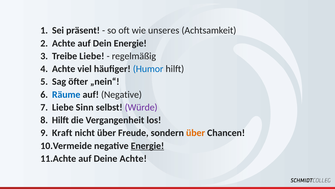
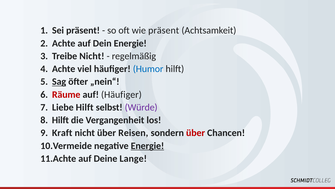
wie unseres: unseres -> präsent (164, 30)
Treibe Liebe: Liebe -> Nicht (92, 56)
Sag underline: none -> present (59, 81)
Räume colour: blue -> red (66, 94)
auf Negative: Negative -> Häufiger (121, 94)
Liebe Sinn: Sinn -> Hilft (85, 107)
Freude: Freude -> Reisen (133, 133)
über colour: orange -> red (196, 133)
Deine Achte: Achte -> Lange (133, 158)
